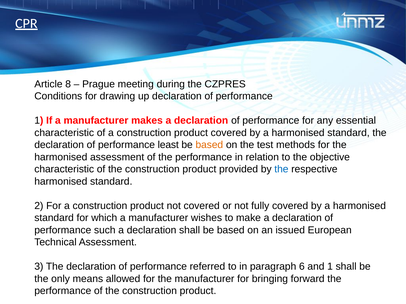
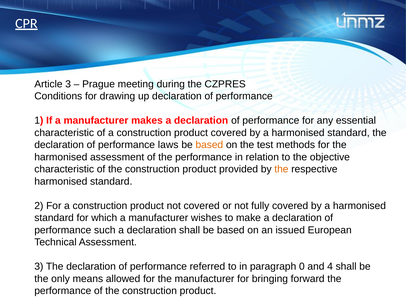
Article 8: 8 -> 3 (68, 84)
least: least -> laws (168, 145)
the colour: blue -> orange (281, 170)
6: 6 -> 0 (302, 267)
and 1: 1 -> 4 (330, 267)
